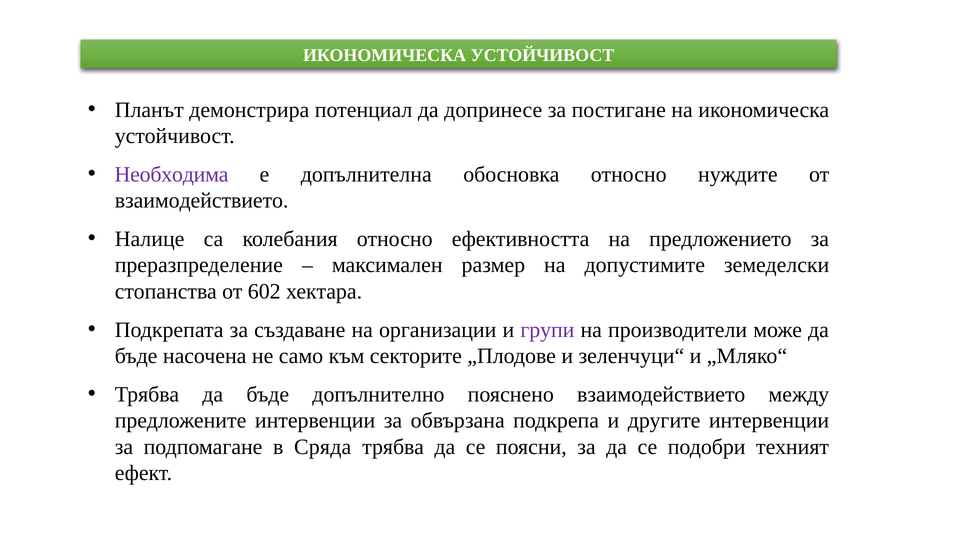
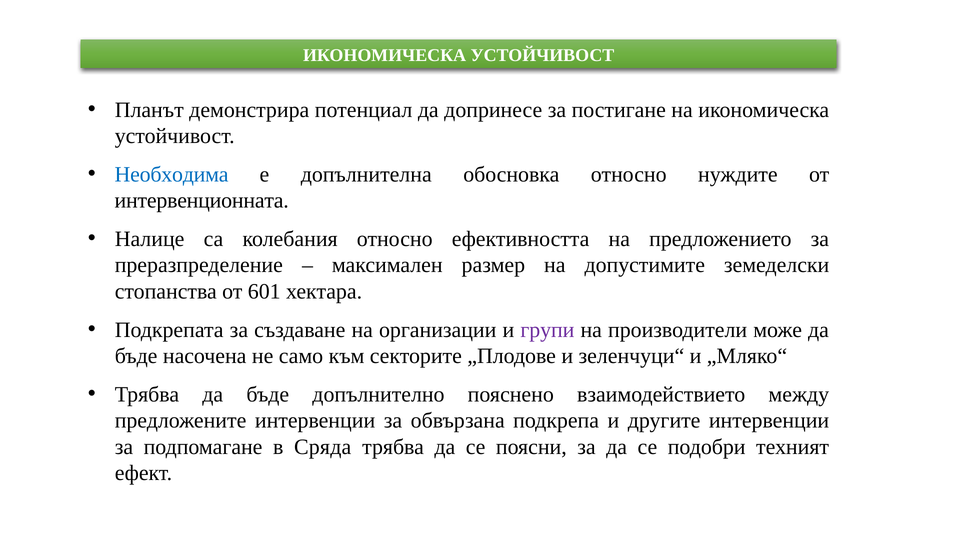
Необходима colour: purple -> blue (172, 174)
взаимодействието: взаимодействието -> интервенционната (202, 201)
602: 602 -> 601 (264, 291)
